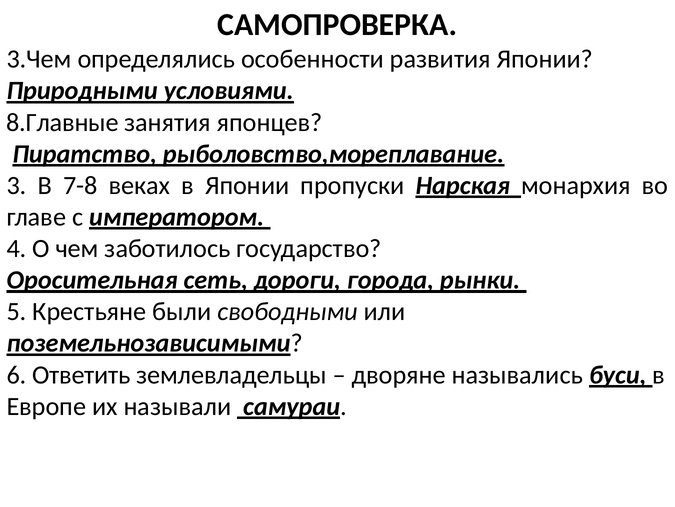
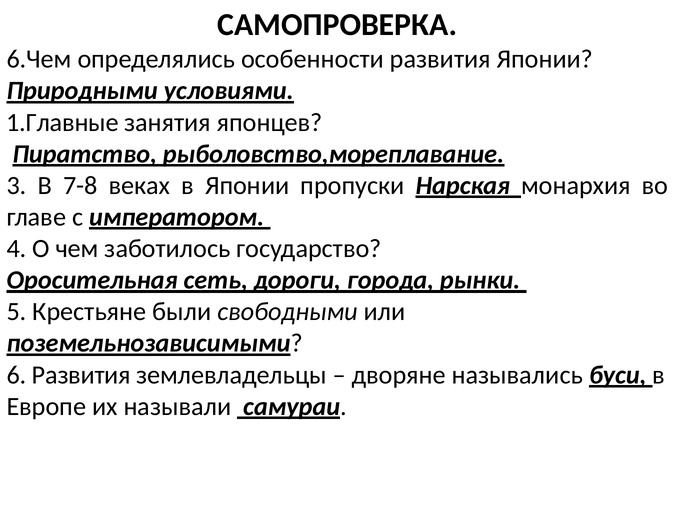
3.Чем: 3.Чем -> 6.Чем (39, 59)
8.Главные: 8.Главные -> 1.Главные (63, 122)
6 Ответить: Ответить -> Развития (81, 374)
